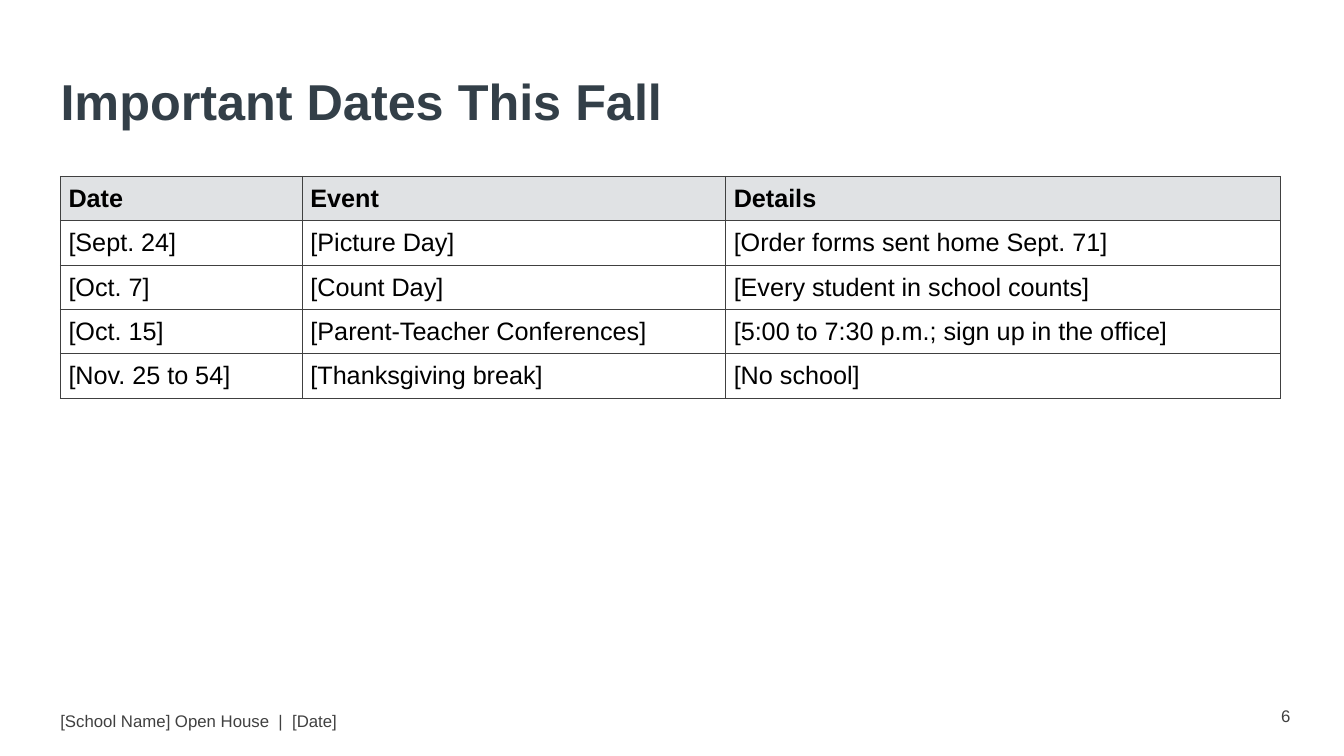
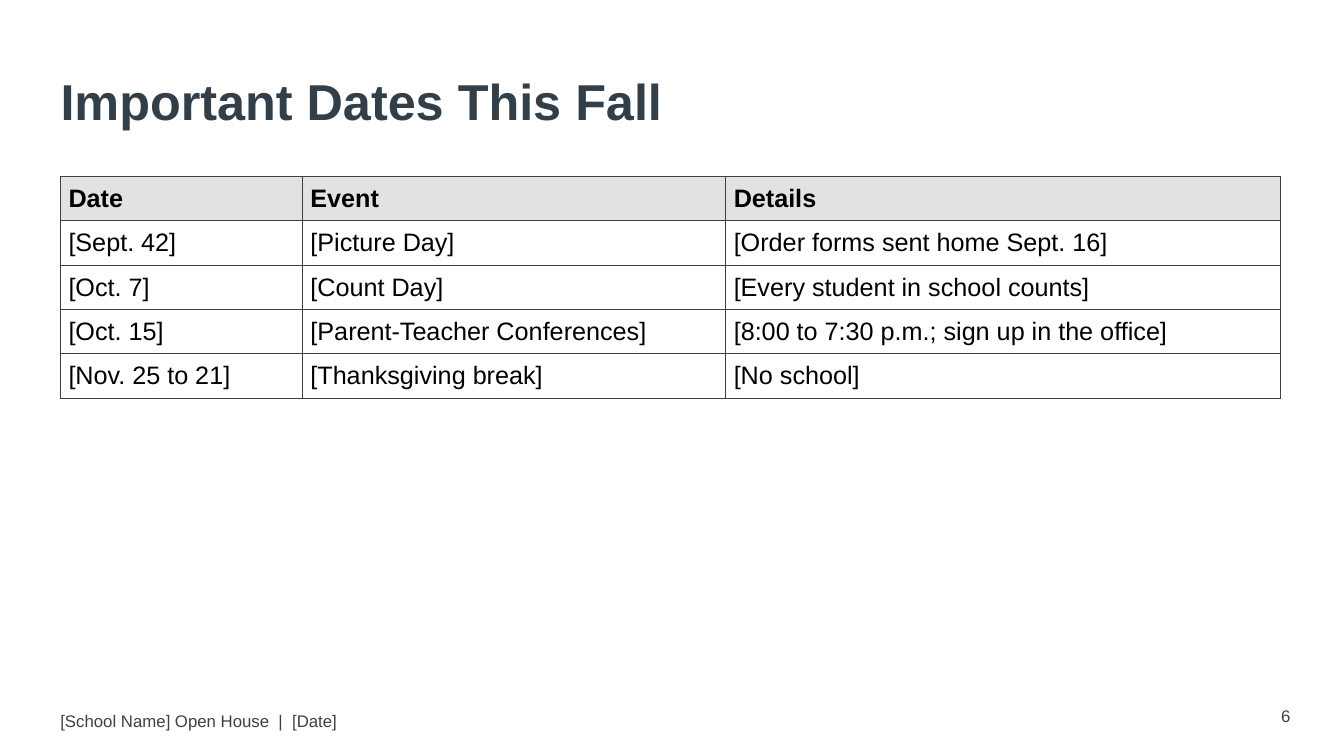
24: 24 -> 42 (159, 243)
71: 71 -> 16 (1090, 243)
5:00: 5:00 -> 8:00 (762, 332)
54: 54 -> 21 (213, 376)
